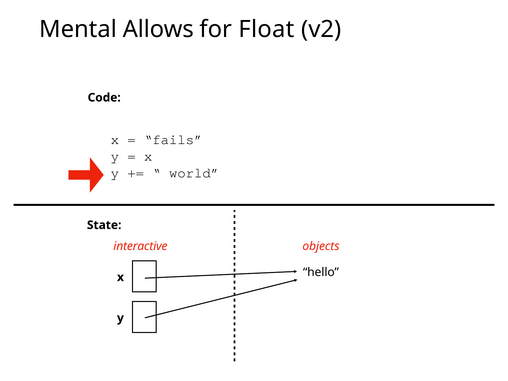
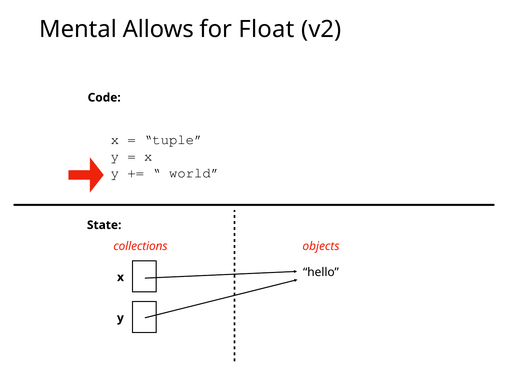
fails: fails -> tuple (173, 140)
interactive: interactive -> collections (140, 246)
